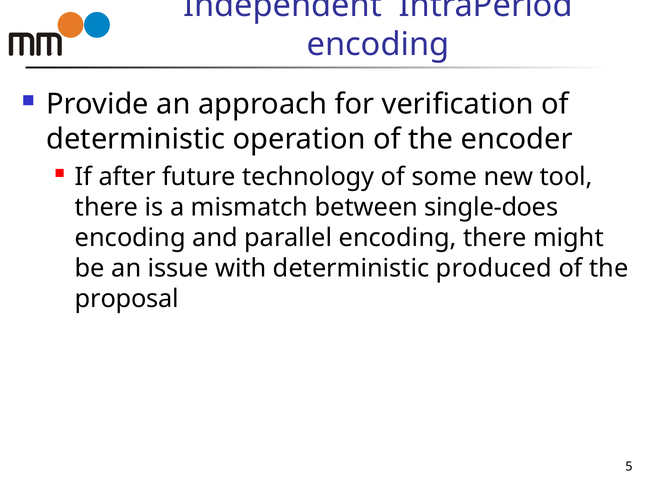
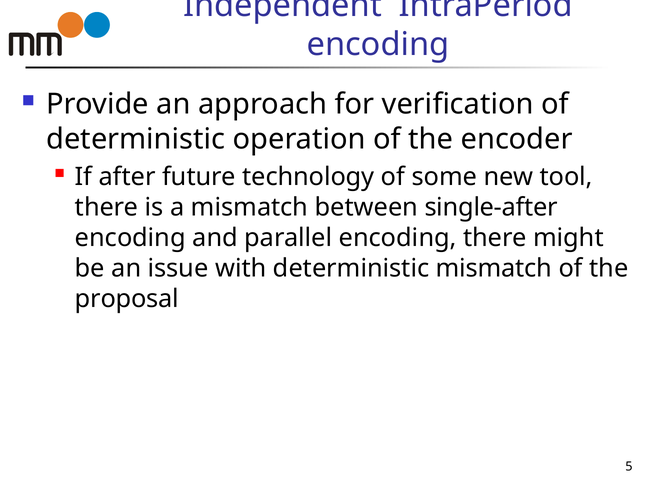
single-does: single-does -> single-after (491, 207)
deterministic produced: produced -> mismatch (494, 268)
